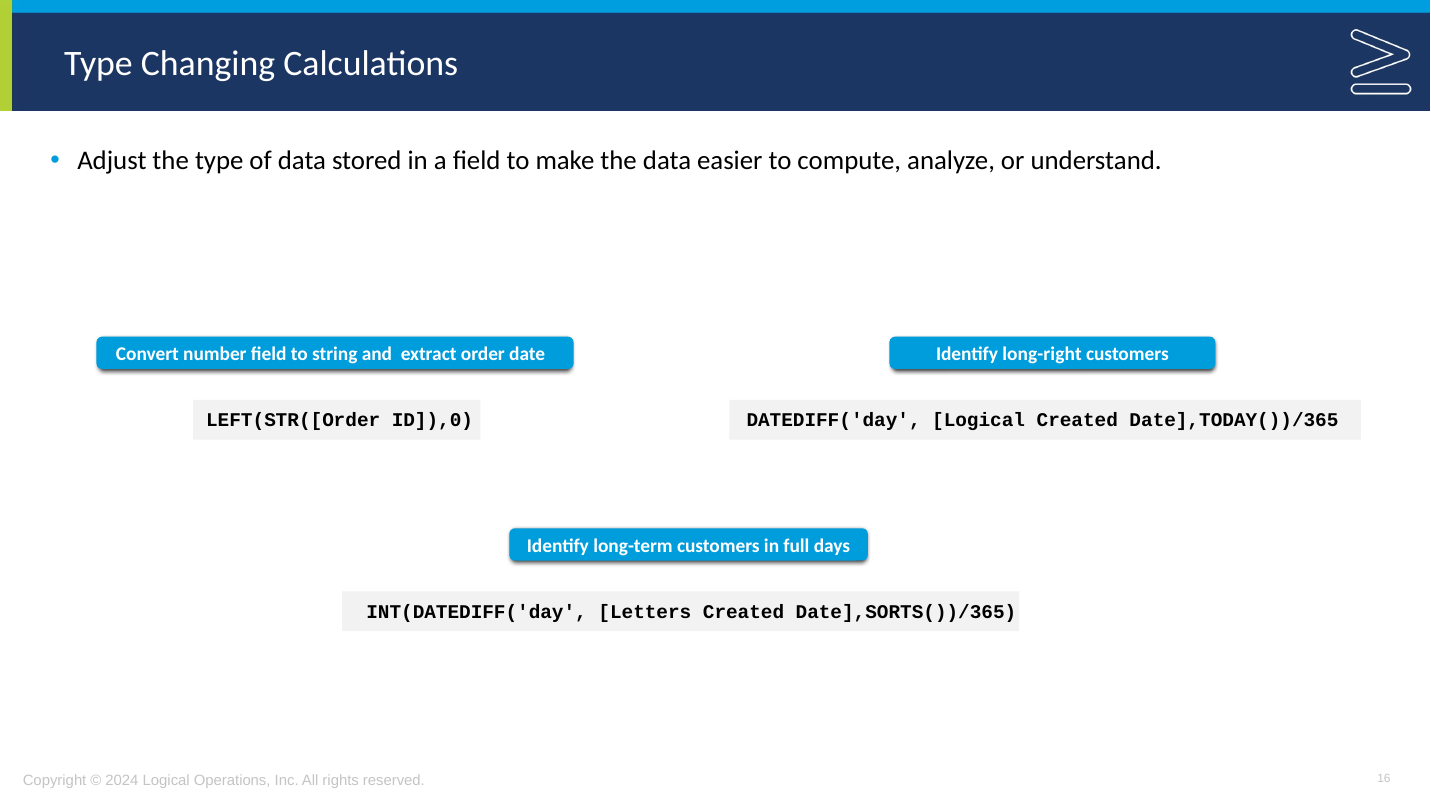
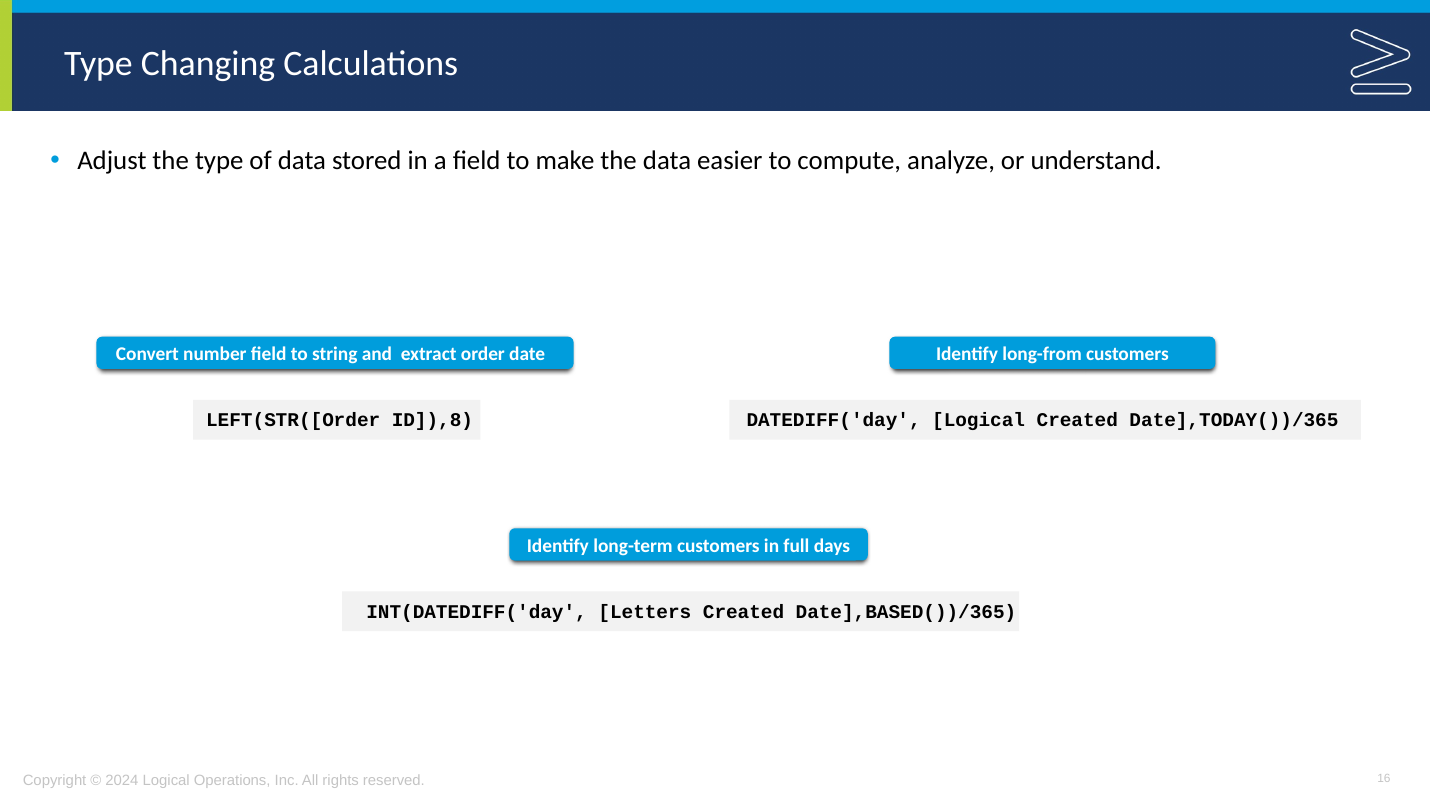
long-right: long-right -> long-from (1042, 354)
ID]),0: ID]),0 -> ID]),8 (432, 420)
Date],SORTS())/365: Date],SORTS())/365 -> Date],BASED())/365 (906, 612)
